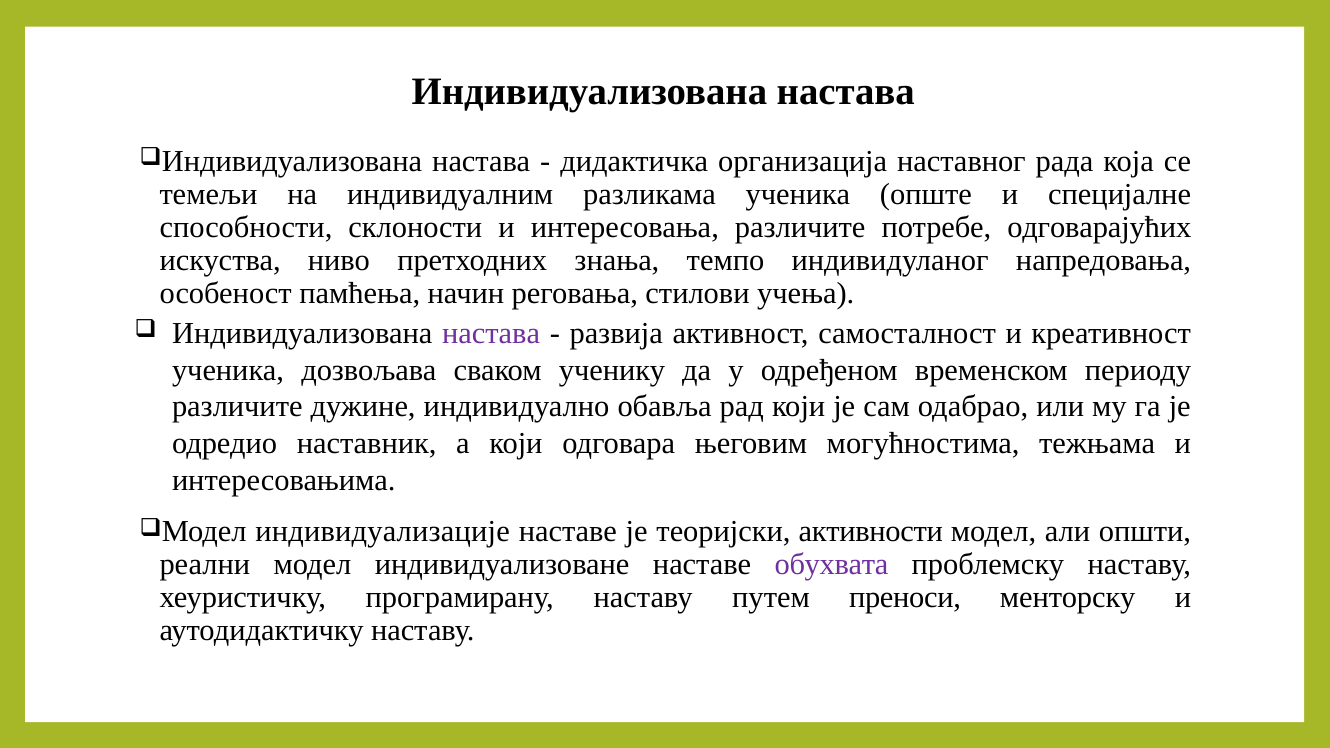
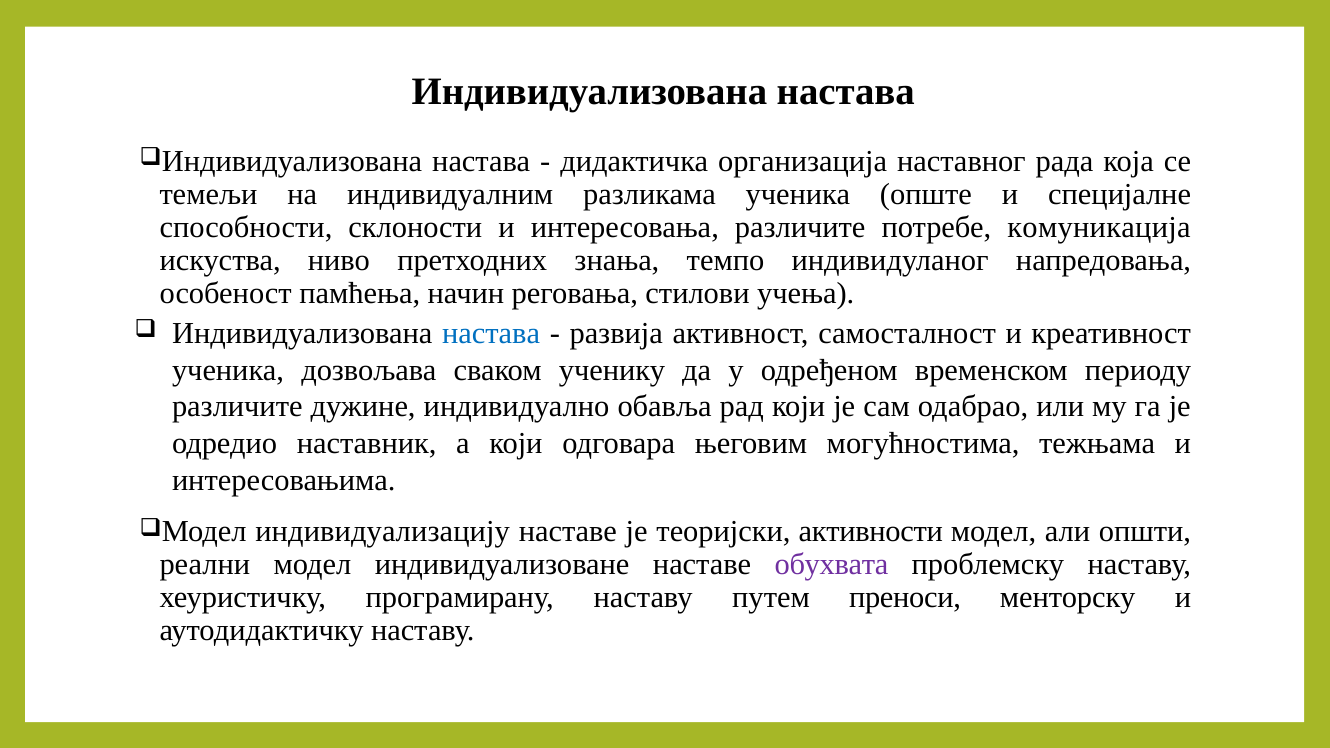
одговарајућих: одговарајућих -> комуникација (1099, 228)
настава colour: purple -> blue (491, 334)
индивидуализације: индивидуализације -> индивидуализацију (383, 532)
